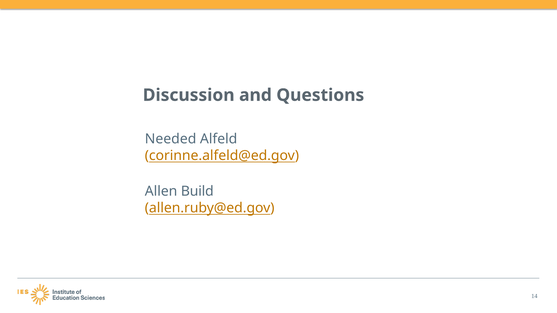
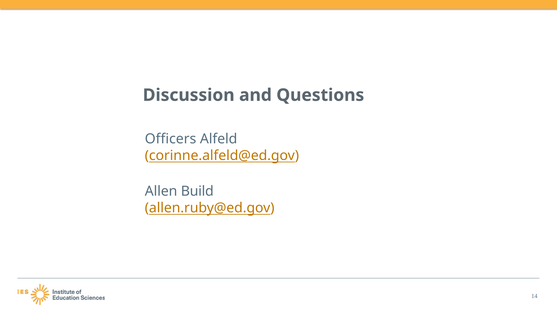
Needed: Needed -> Officers (171, 139)
